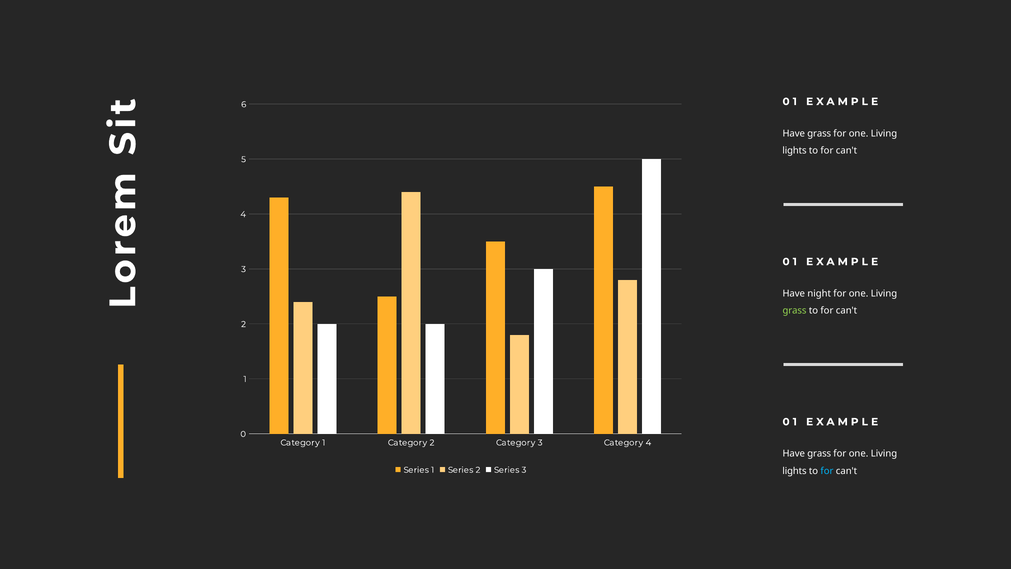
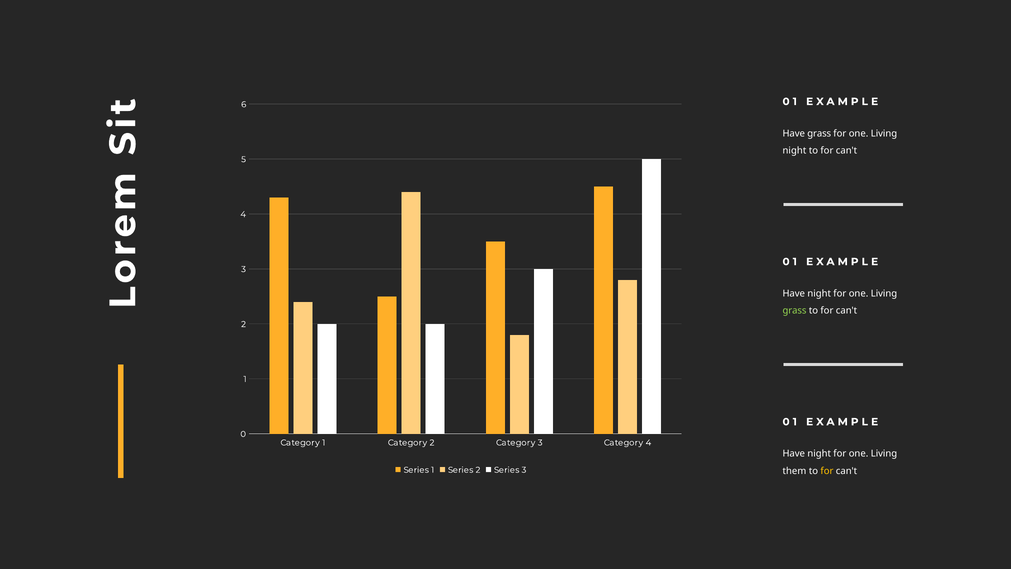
lights: lights -> night (794, 151)
grass: grass -> night (819, 454)
lights: lights -> them (794, 471)
for colour: light blue -> yellow (827, 471)
